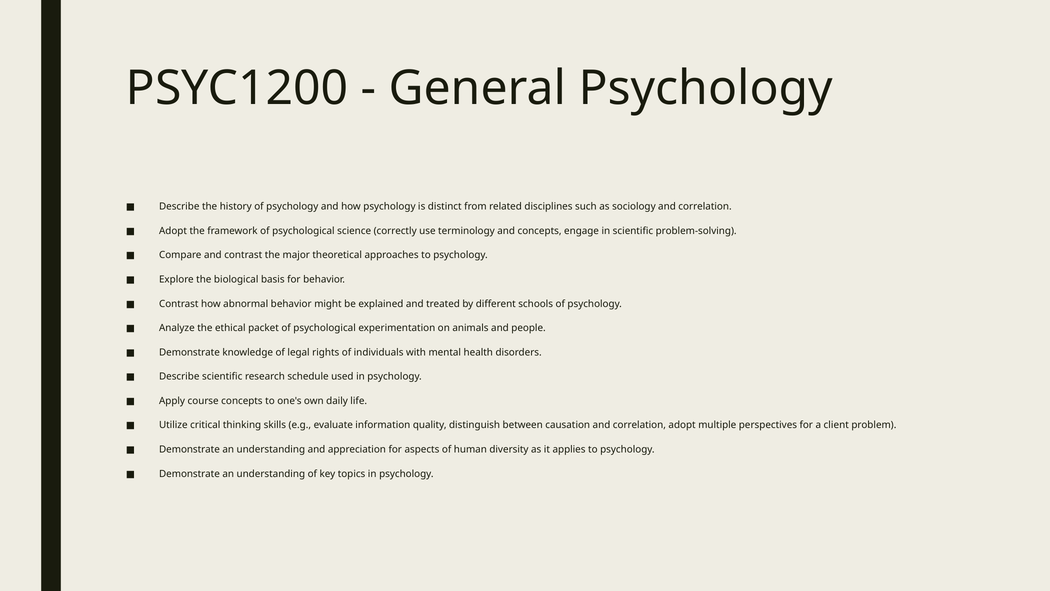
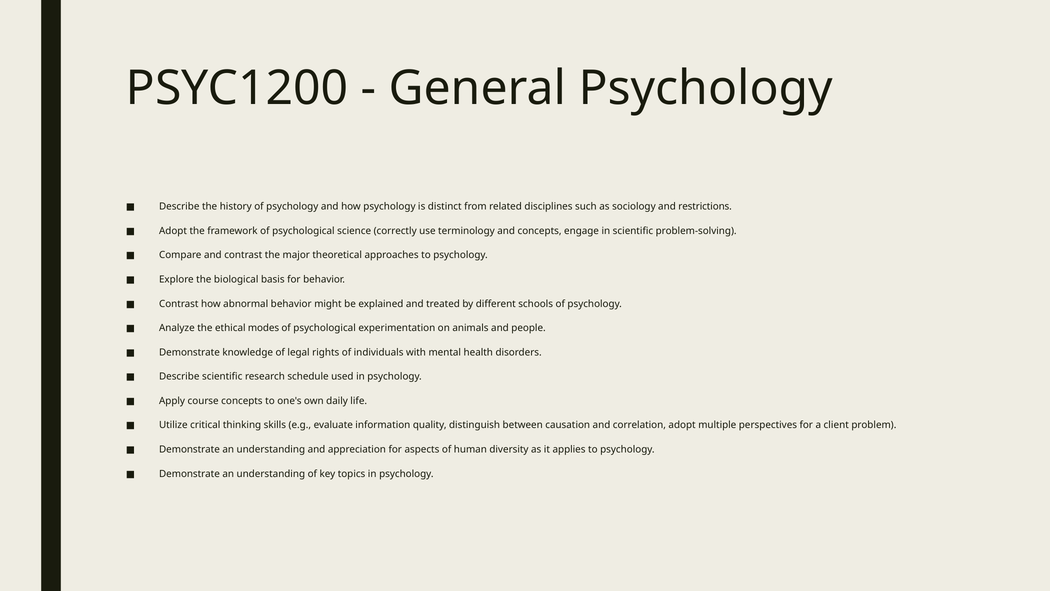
sociology and correlation: correlation -> restrictions (705, 206)
packet: packet -> modes (264, 328)
